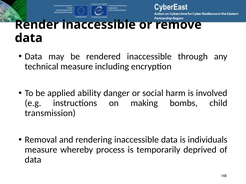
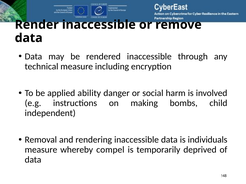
transmission: transmission -> independent (50, 113)
process: process -> compel (110, 150)
